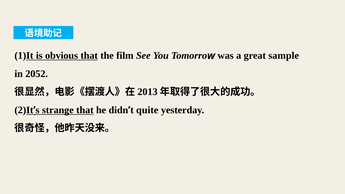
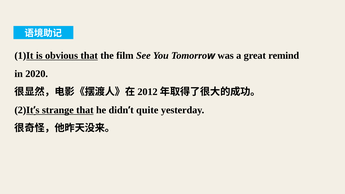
sample: sample -> remind (284, 56)
2052: 2052 -> 2020 (37, 74)
2013: 2013 -> 2012 (148, 92)
